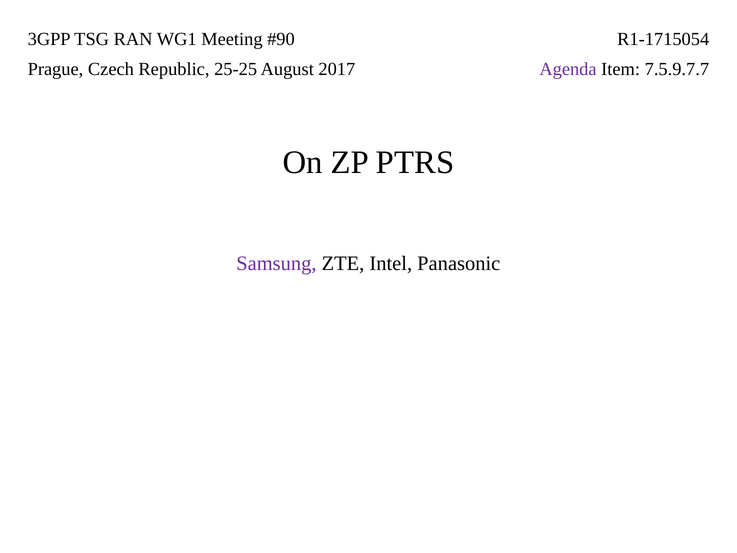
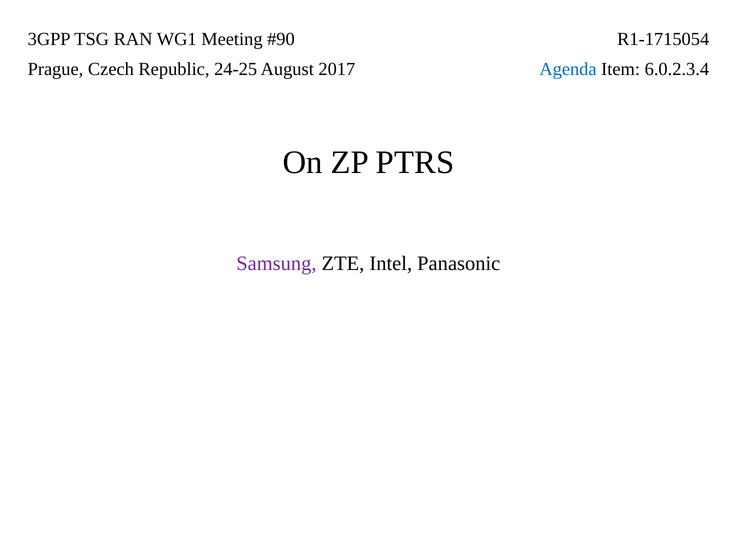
25-25: 25-25 -> 24-25 (236, 69)
Agenda colour: purple -> blue (568, 69)
7.5.9.7.7: 7.5.9.7.7 -> 6.0.2.3.4 (677, 69)
